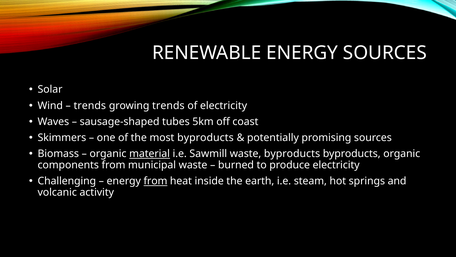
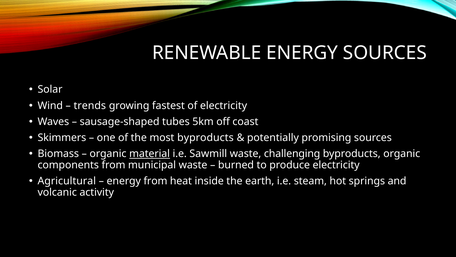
growing trends: trends -> fastest (168, 105)
waste byproducts: byproducts -> challenging (292, 154)
Challenging: Challenging -> Agricultural (67, 181)
from underline: present -> none (155, 181)
